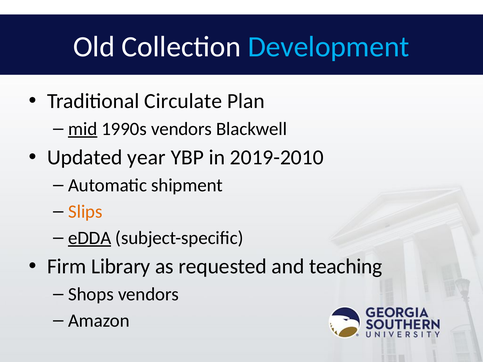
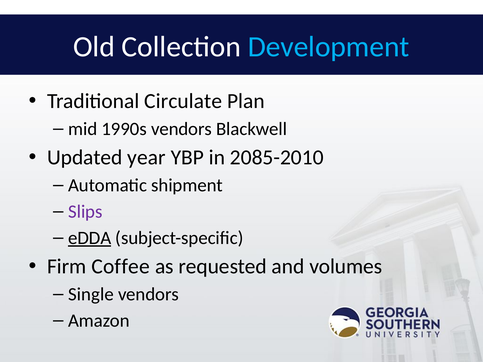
mid underline: present -> none (83, 129)
2019-2010: 2019-2010 -> 2085-2010 (277, 158)
Slips colour: orange -> purple (85, 212)
Library: Library -> Coffee (121, 267)
teaching: teaching -> volumes (346, 267)
Shops: Shops -> Single (91, 294)
